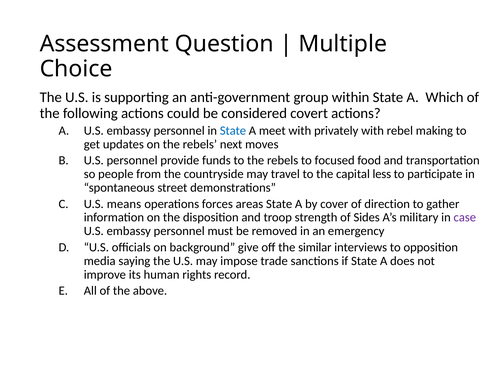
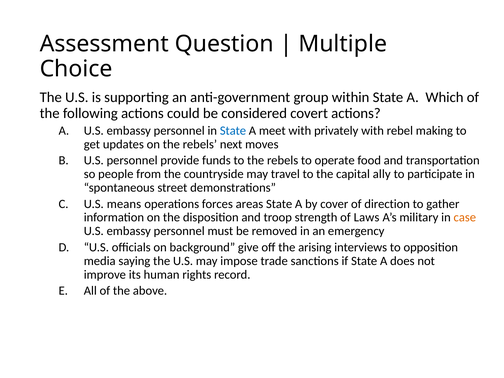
focused: focused -> operate (335, 160)
less: less -> ally (382, 174)
Sides: Sides -> Laws (367, 217)
case colour: purple -> orange (465, 217)
similar: similar -> arising (315, 247)
